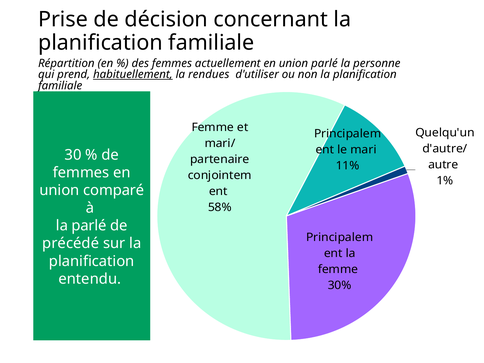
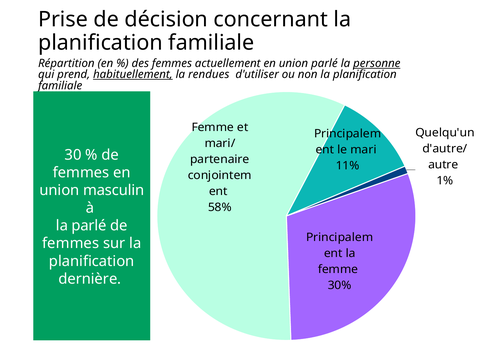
personne underline: none -> present (377, 63)
comparé: comparé -> masculin (114, 190)
précédé: précédé -> femmes (71, 243)
entendu: entendu -> dernière (90, 279)
